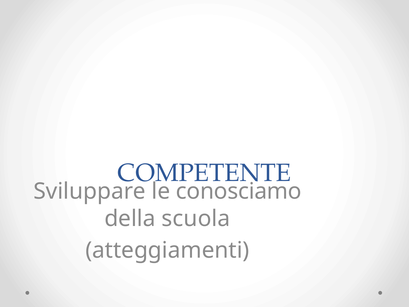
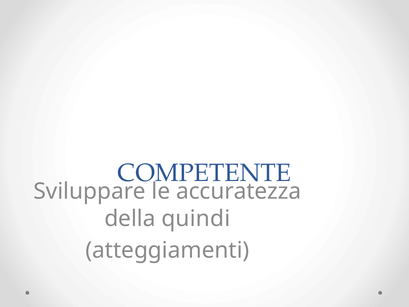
conosciamo: conosciamo -> accuratezza (239, 191)
scuola: scuola -> quindi (196, 218)
